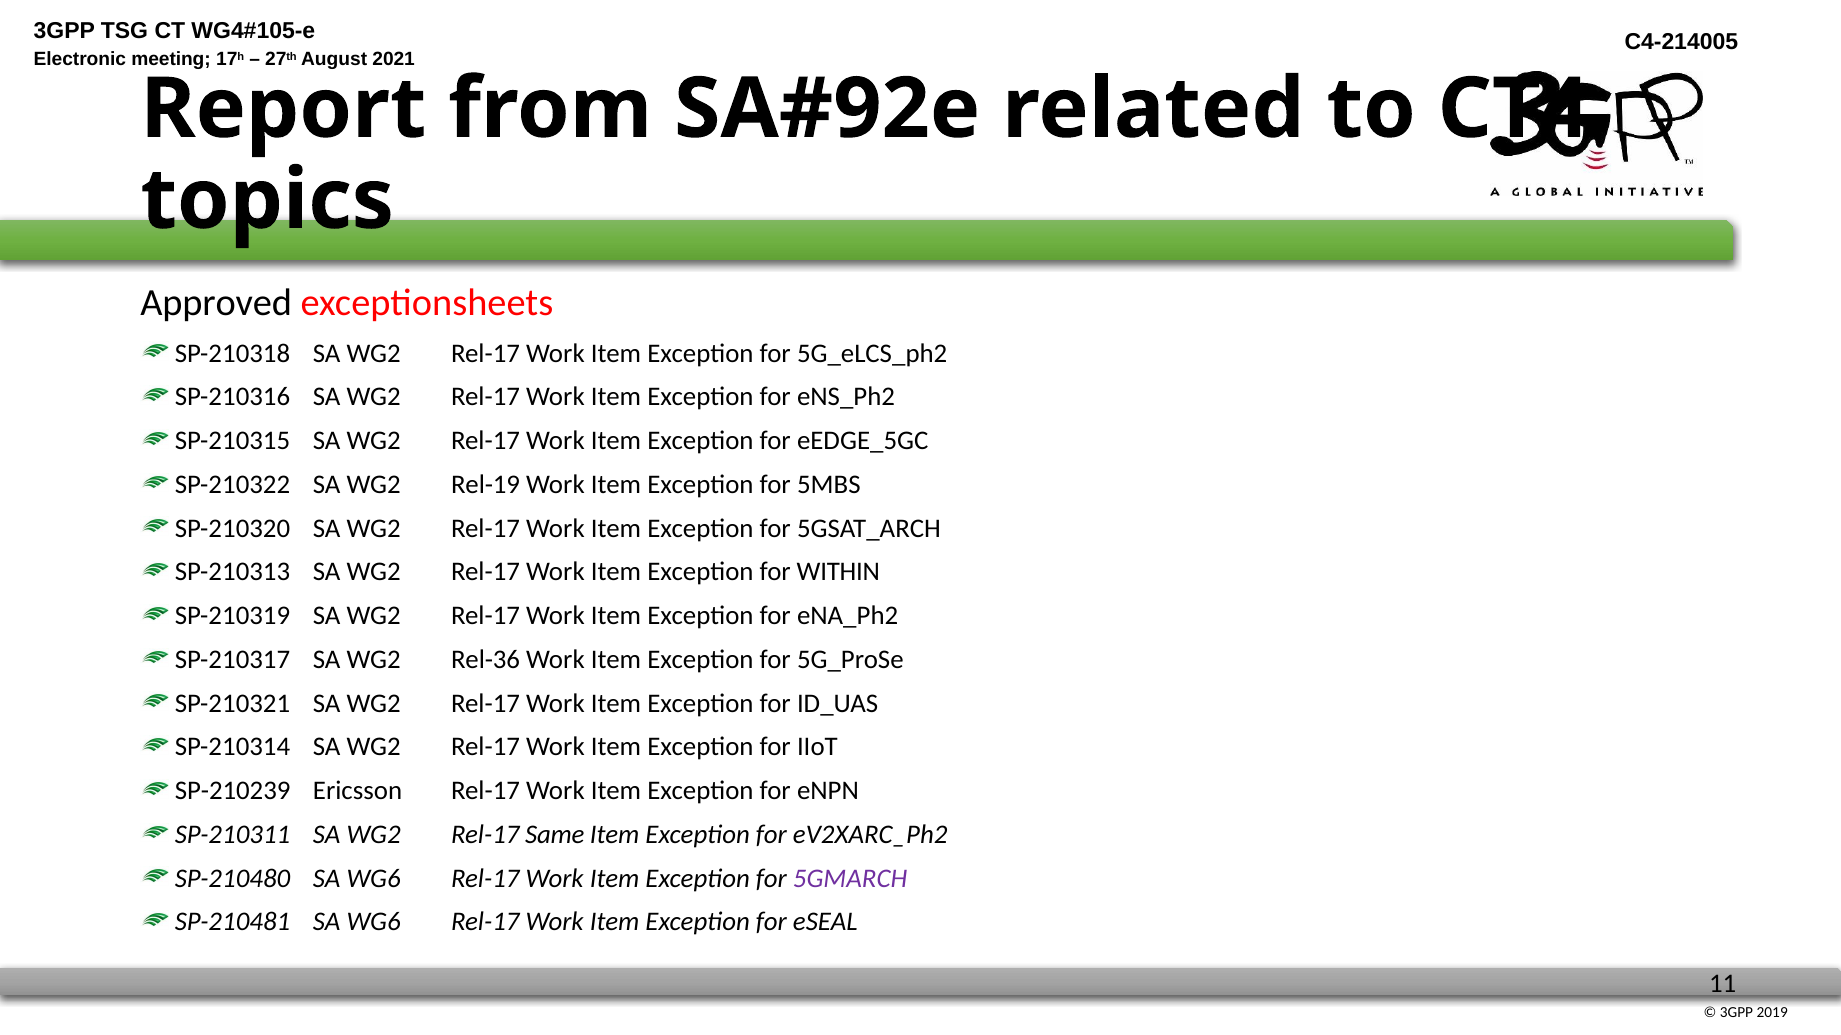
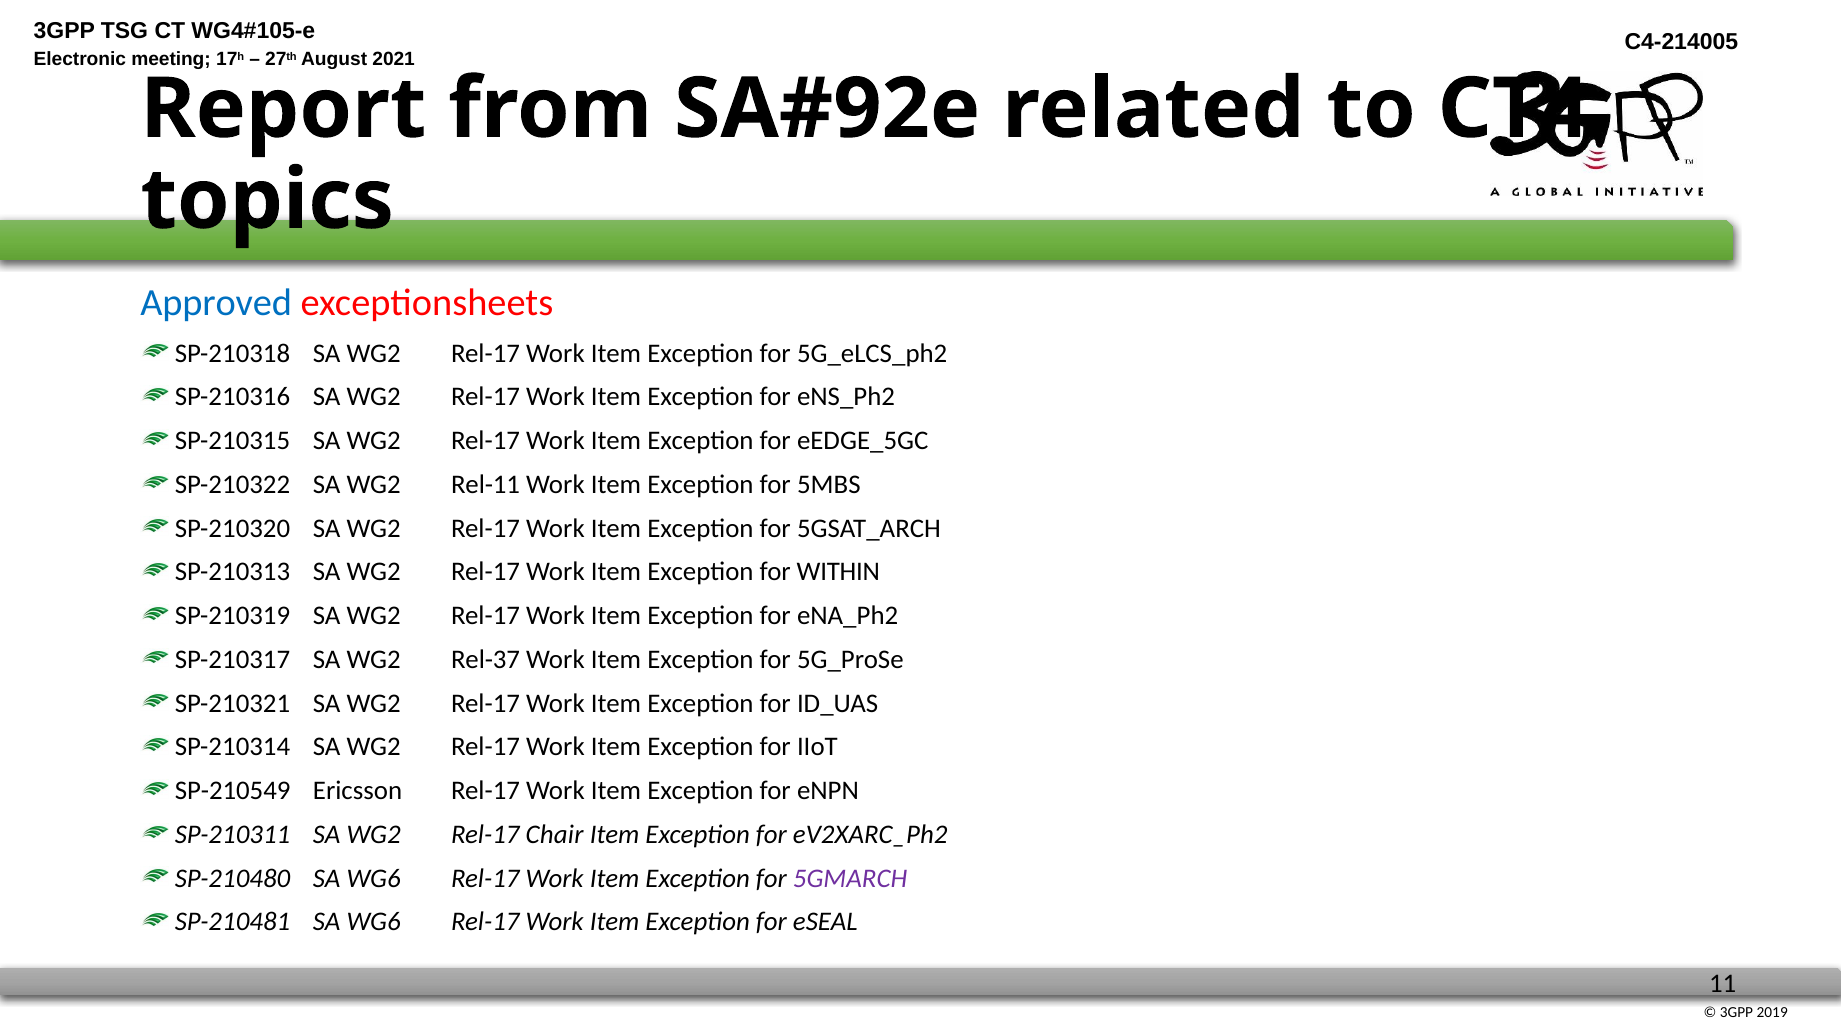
Approved colour: black -> blue (216, 303)
Rel-19: Rel-19 -> Rel-11 (486, 485)
Rel-36: Rel-36 -> Rel-37 (486, 660)
SP-210239: SP-210239 -> SP-210549 (233, 791)
Same: Same -> Chair (555, 835)
